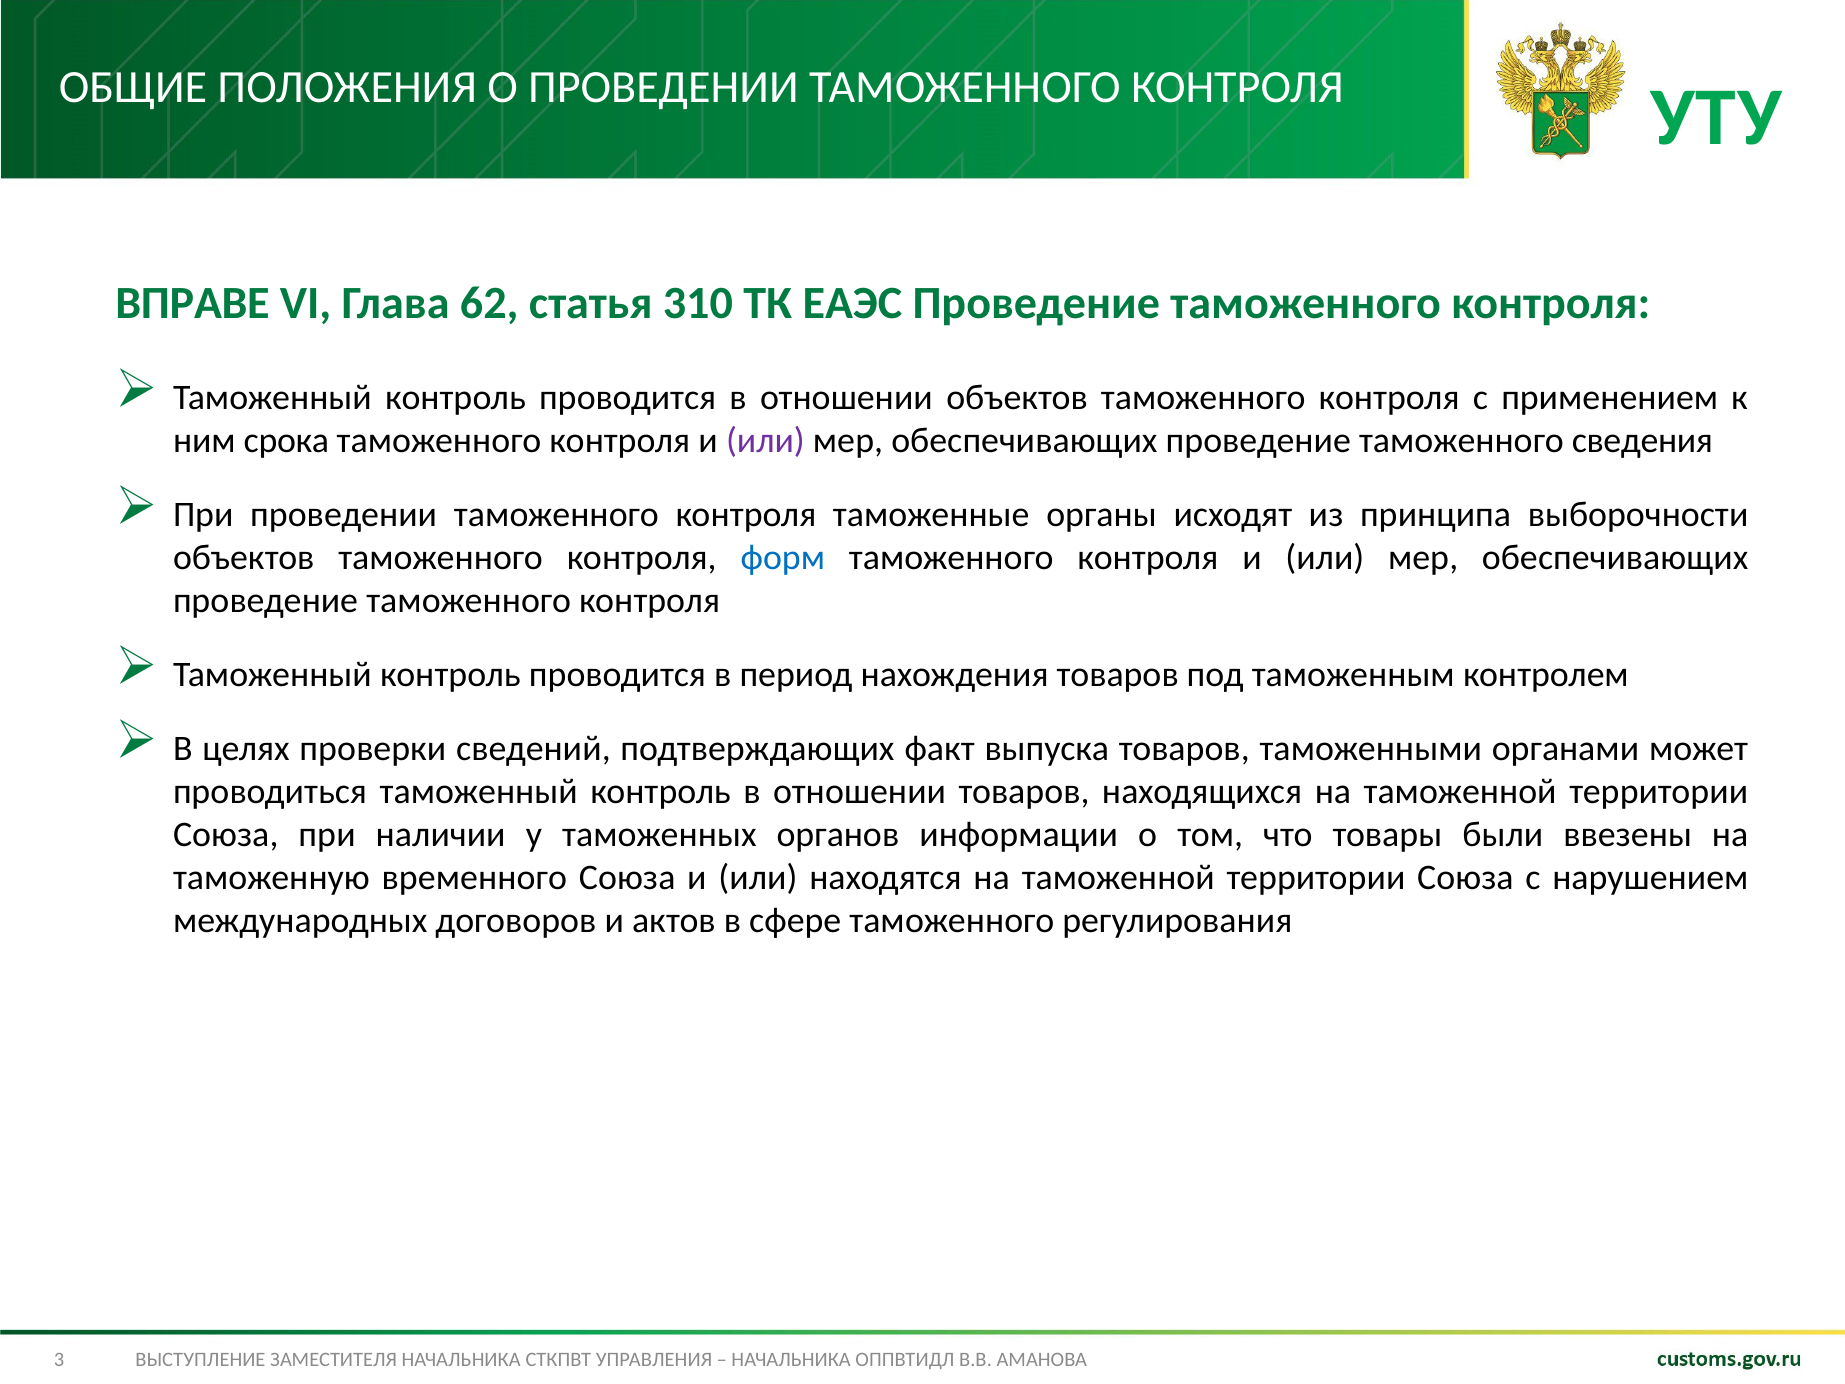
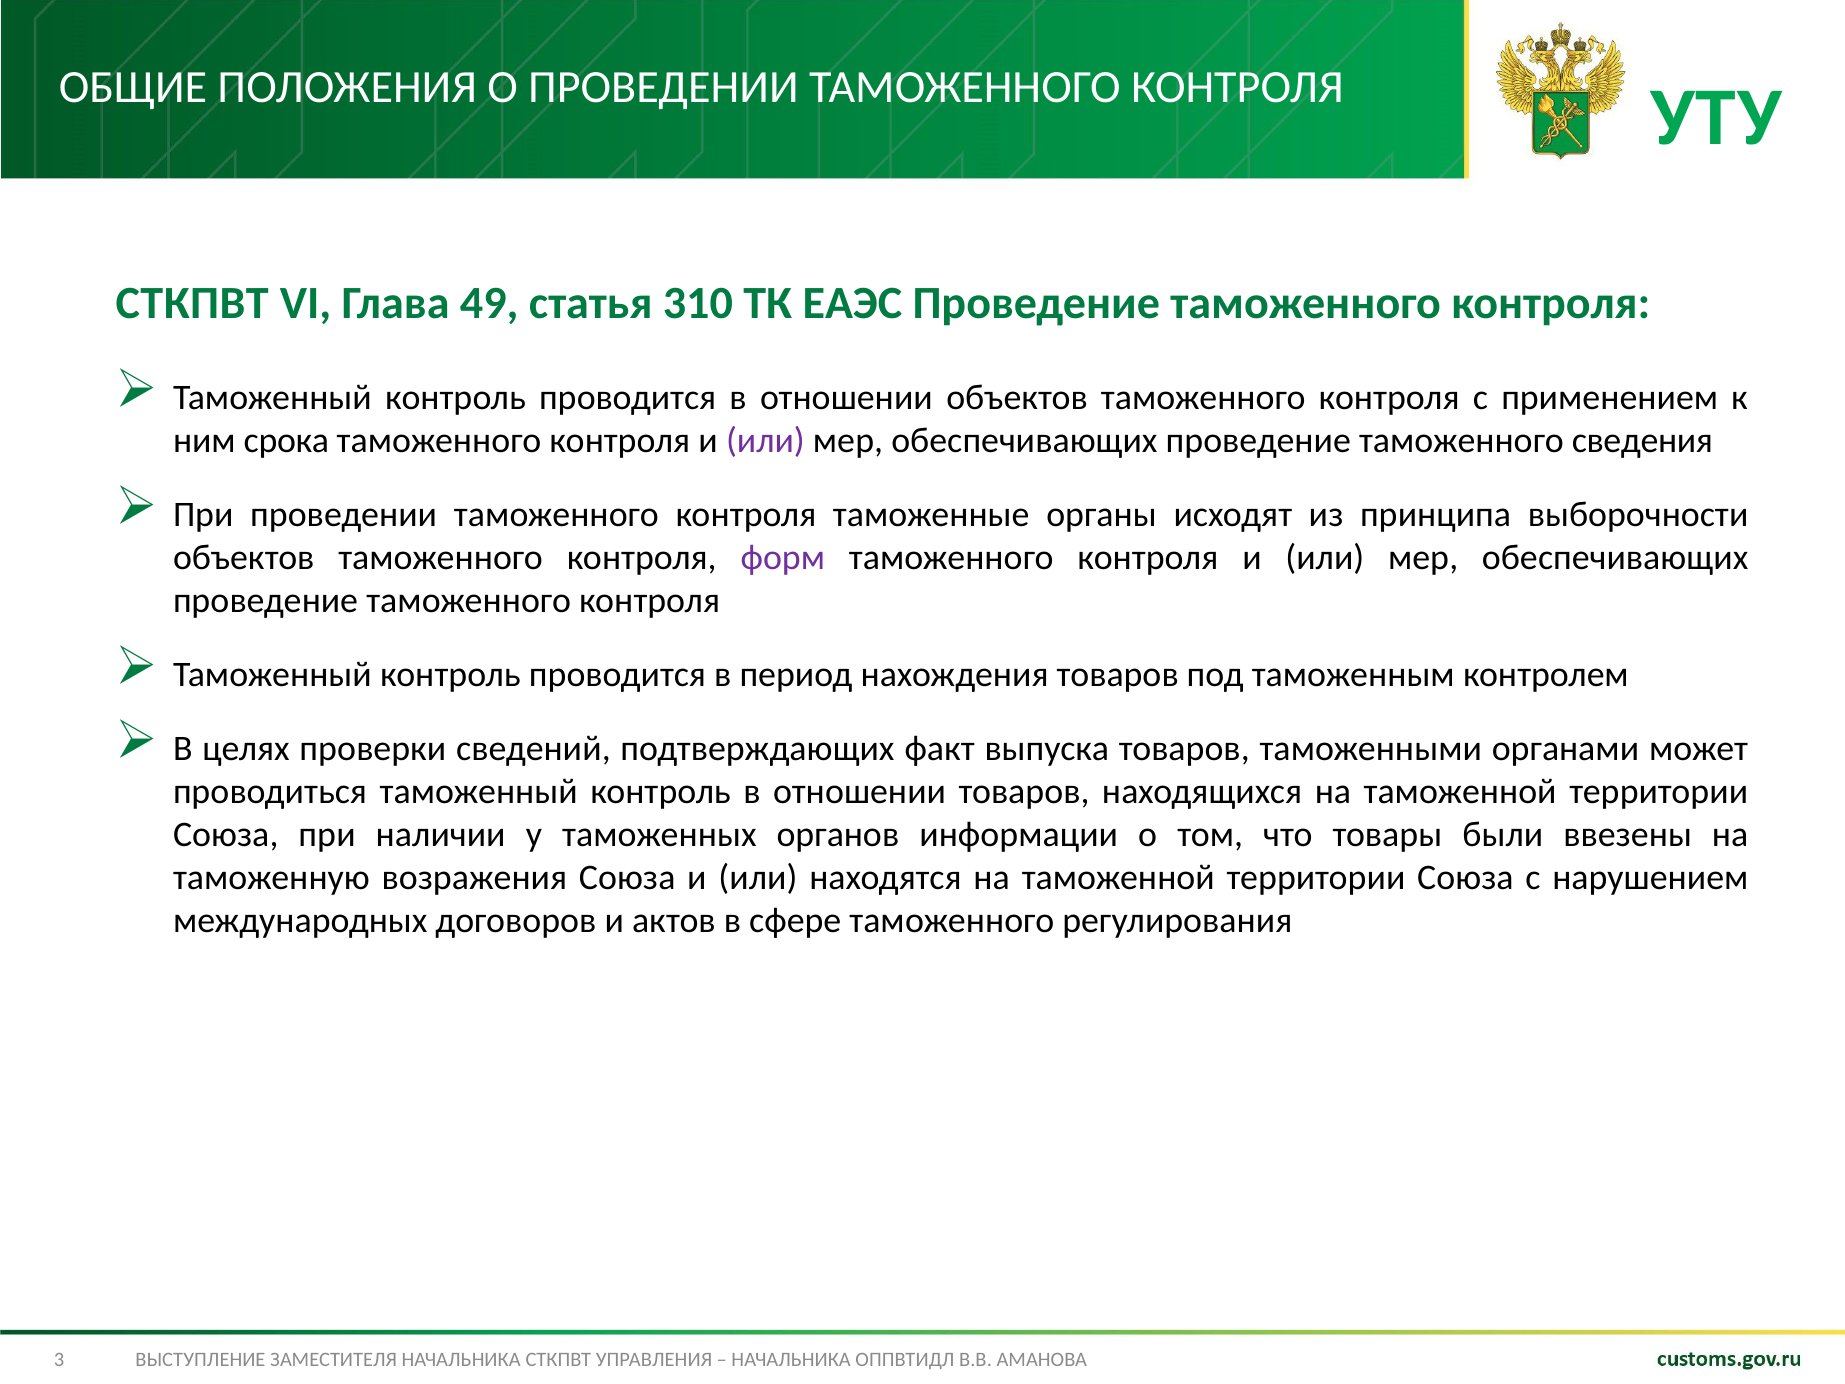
ВПРАВЕ: ВПРАВЕ -> СТКПВТ (192, 303)
62: 62 -> 49 (489, 303)
форм colour: blue -> purple (783, 557)
временного: временного -> возражения (474, 877)
